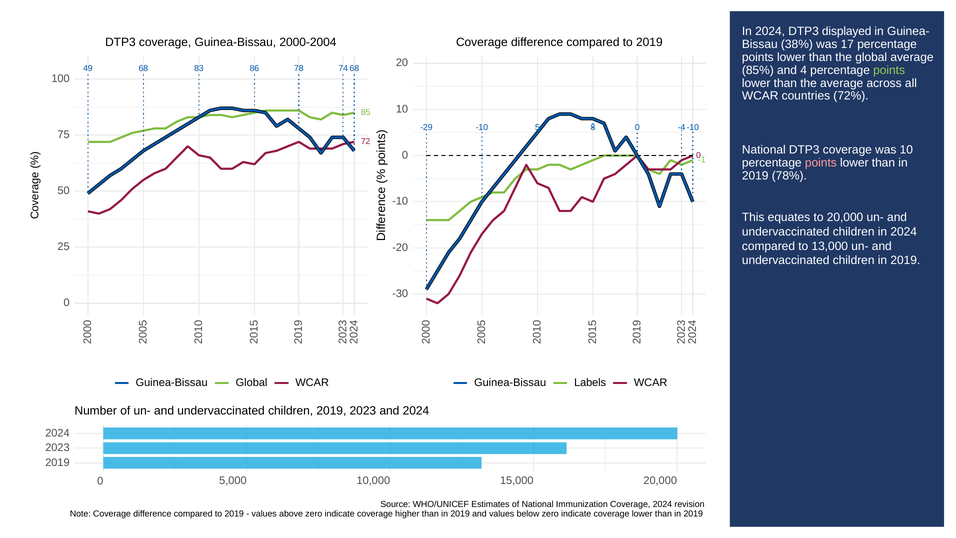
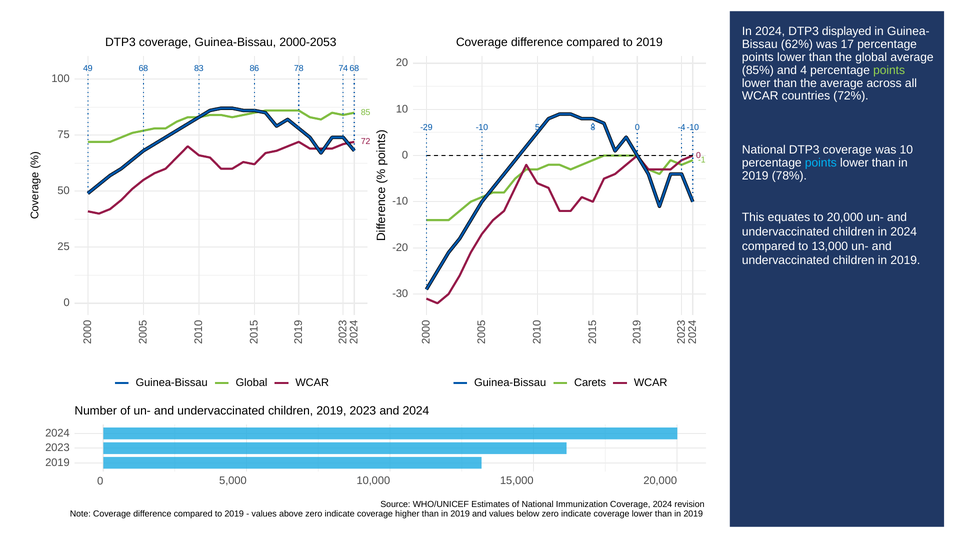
2000-2004: 2000-2004 -> 2000-2053 (308, 42)
38%: 38% -> 62% (797, 44)
points colour: pink -> light blue (821, 163)
Labels: Labels -> Carets (590, 382)
